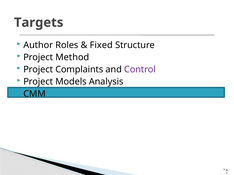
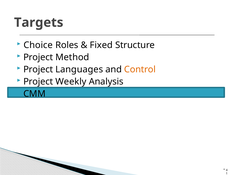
Author: Author -> Choice (38, 45)
Complaints: Complaints -> Languages (79, 70)
Control colour: purple -> orange (140, 70)
Models: Models -> Weekly (71, 82)
